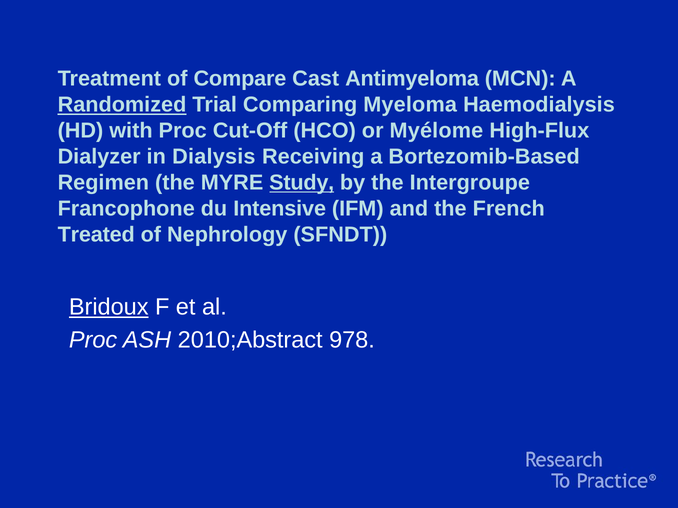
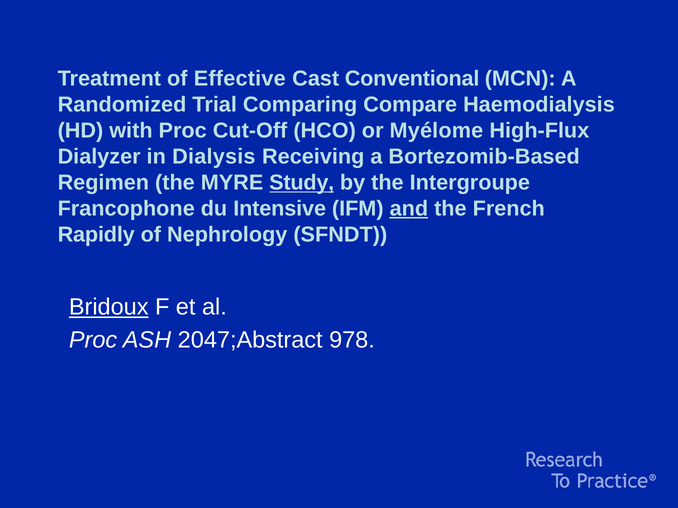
Compare: Compare -> Effective (240, 79)
Antimyeloma: Antimyeloma -> Conventional (412, 79)
Randomized underline: present -> none (122, 105)
Myeloma: Myeloma -> Compare (410, 105)
and underline: none -> present (409, 209)
Treated: Treated -> Rapidly (96, 235)
2010;Abstract: 2010;Abstract -> 2047;Abstract (250, 340)
